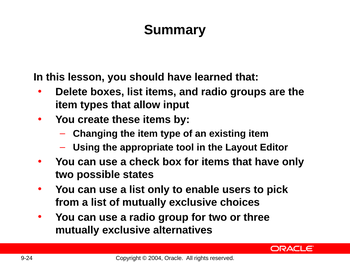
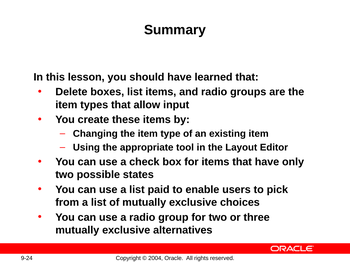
list only: only -> paid (159, 190)
